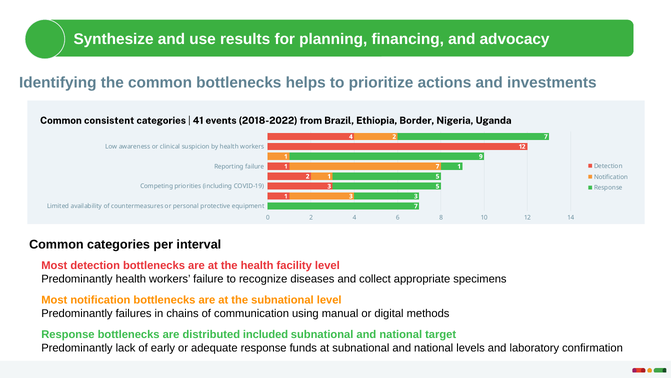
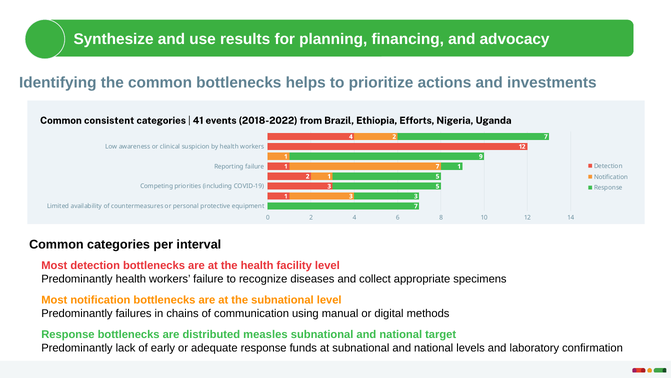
Border: Border -> Efforts (417, 120)
included: included -> measles (265, 334)
